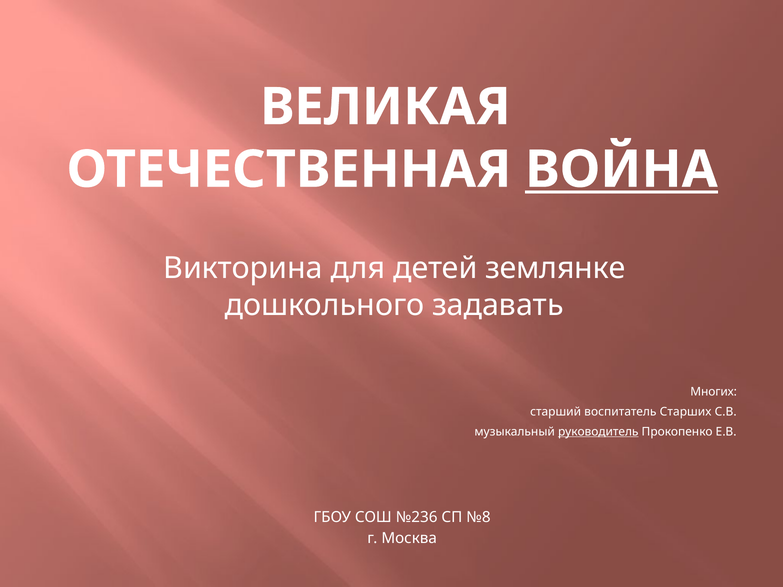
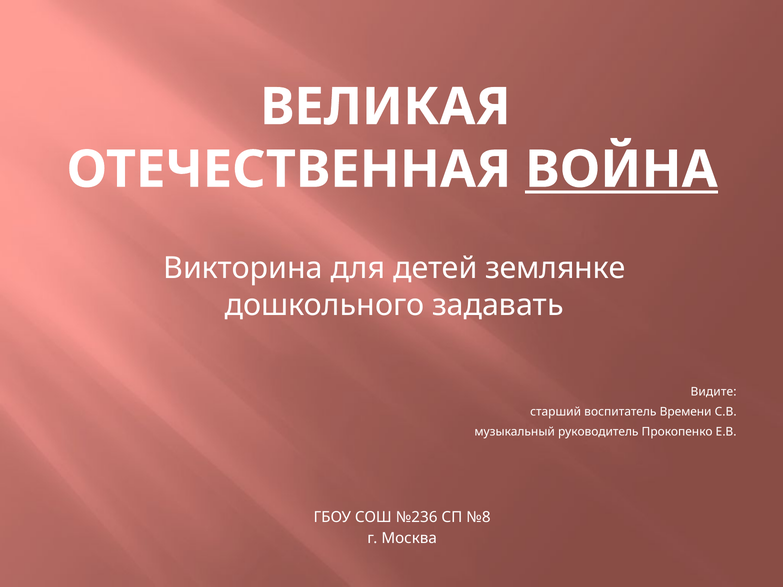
Многих: Многих -> Видите (714, 392)
Старших: Старших -> Времени (686, 412)
руководитель underline: present -> none (598, 432)
